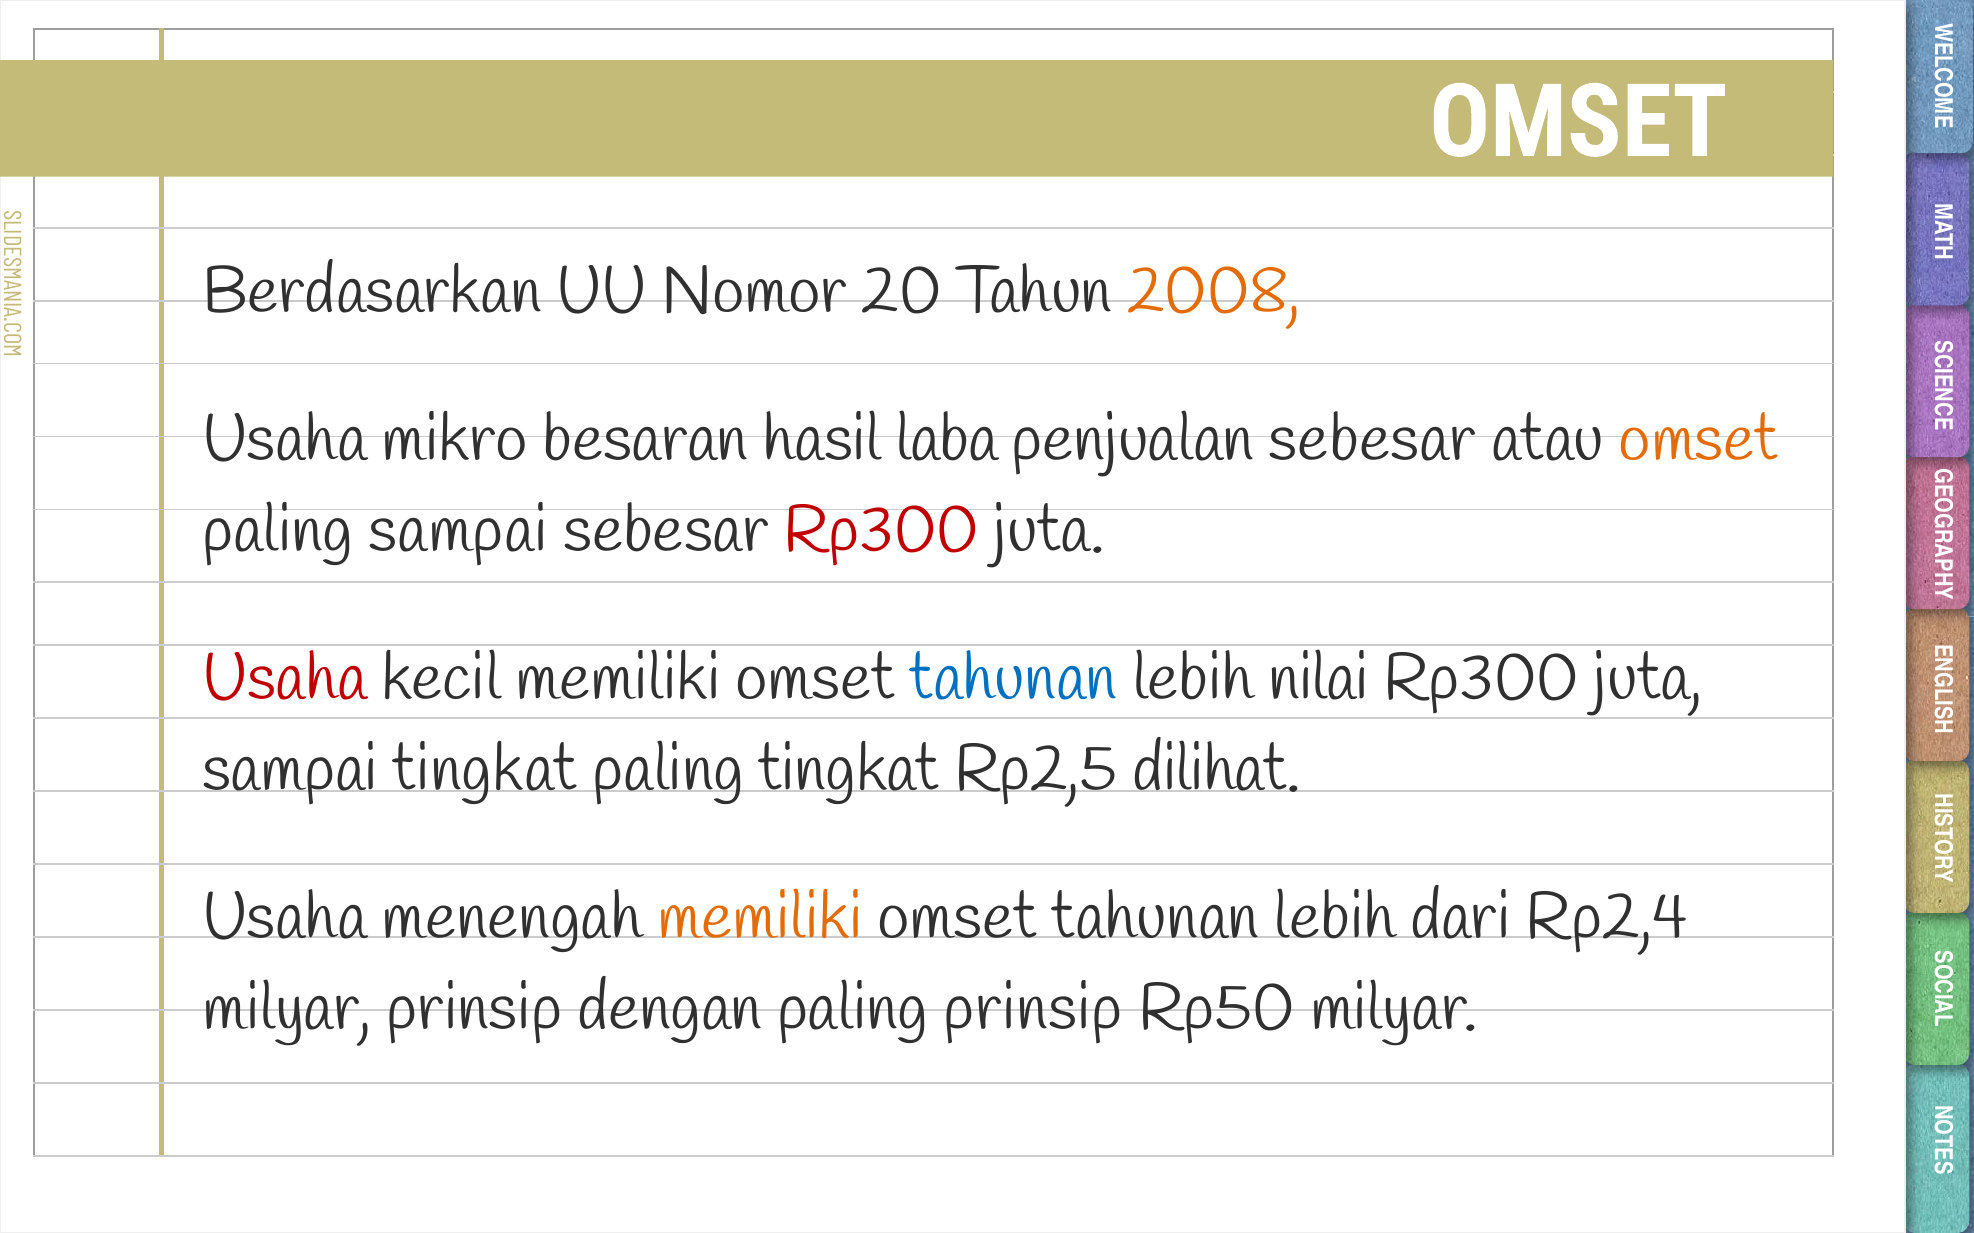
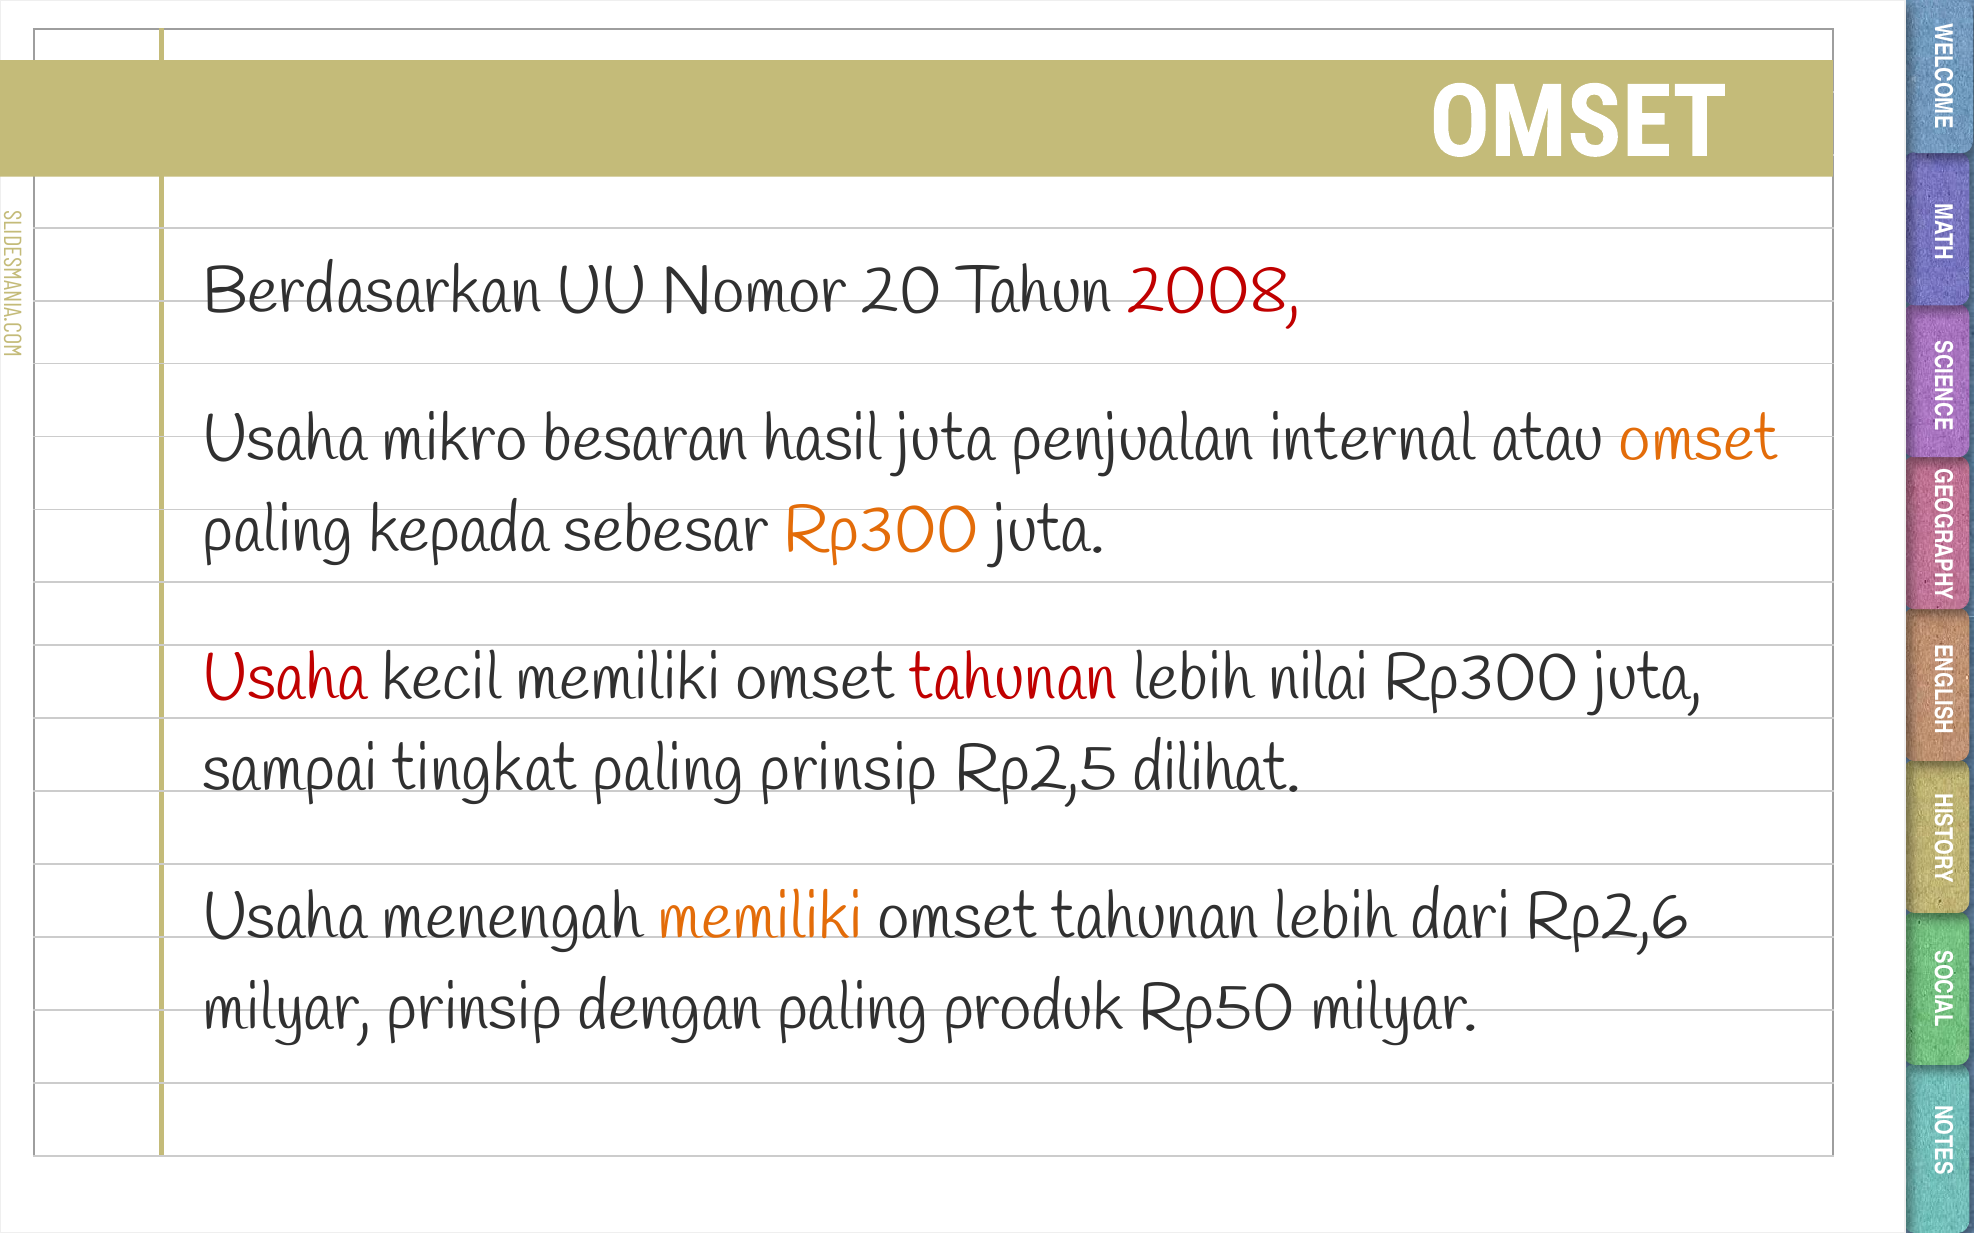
2008 colour: orange -> red (1214, 291)
hasil laba: laba -> juta (946, 439)
penjualan sebesar: sebesar -> internal (1372, 439)
paling sampai: sampai -> kepada (459, 530)
Rp300 colour: red -> orange (881, 530)
tahunan colour: blue -> red (1013, 679)
paling tingkat: tingkat -> prinsip (849, 769)
Rp2,4: Rp2,4 -> Rp2,6 (1607, 918)
paling prinsip: prinsip -> produk (1033, 1008)
